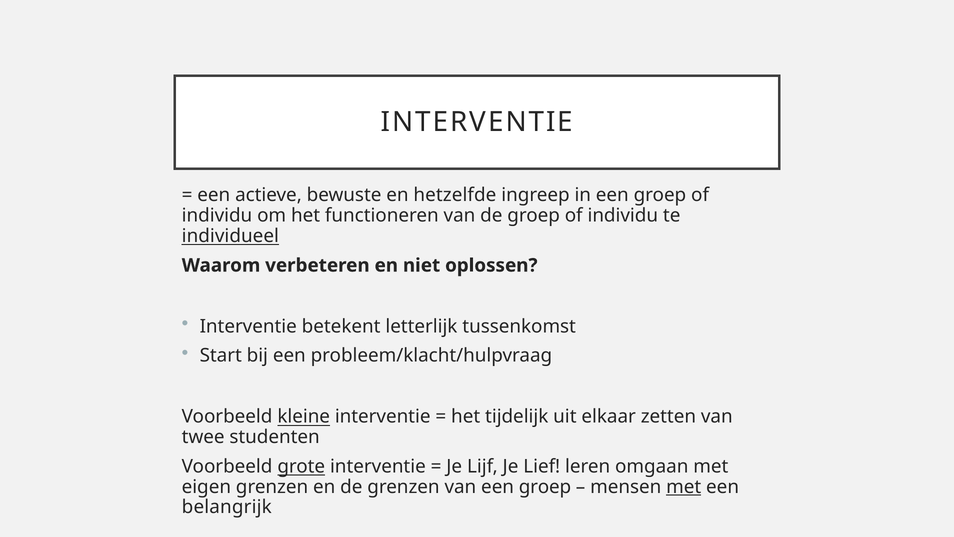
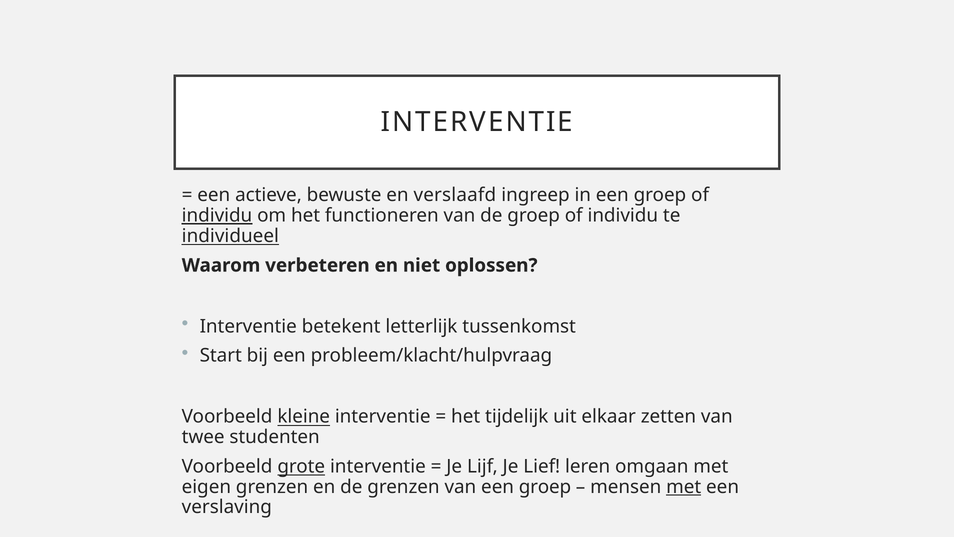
hetzelfde: hetzelfde -> verslaafd (455, 195)
individu underline: none -> present (217, 215)
belangrijk: belangrijk -> verslaving (227, 507)
